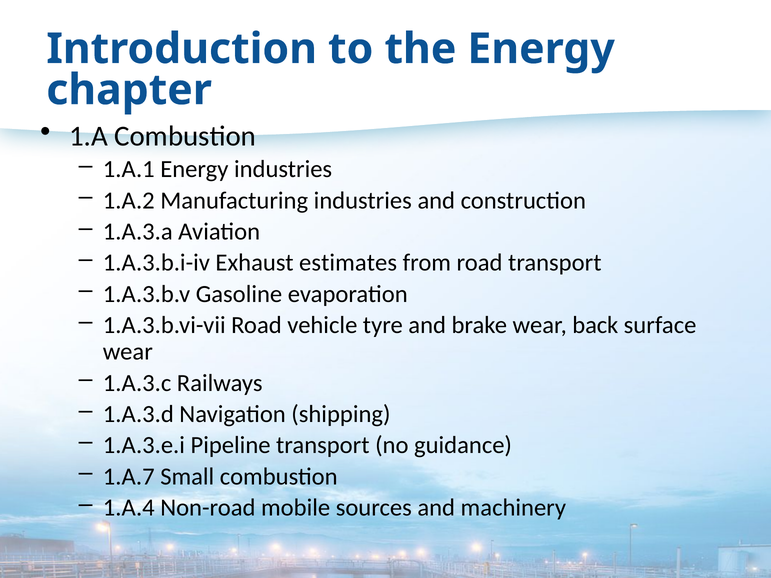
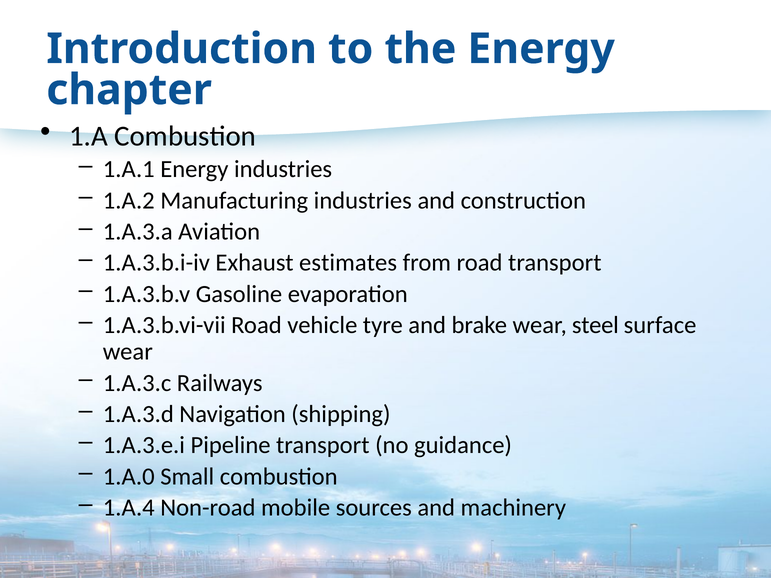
back: back -> steel (595, 325)
1.A.7: 1.A.7 -> 1.A.0 (129, 477)
